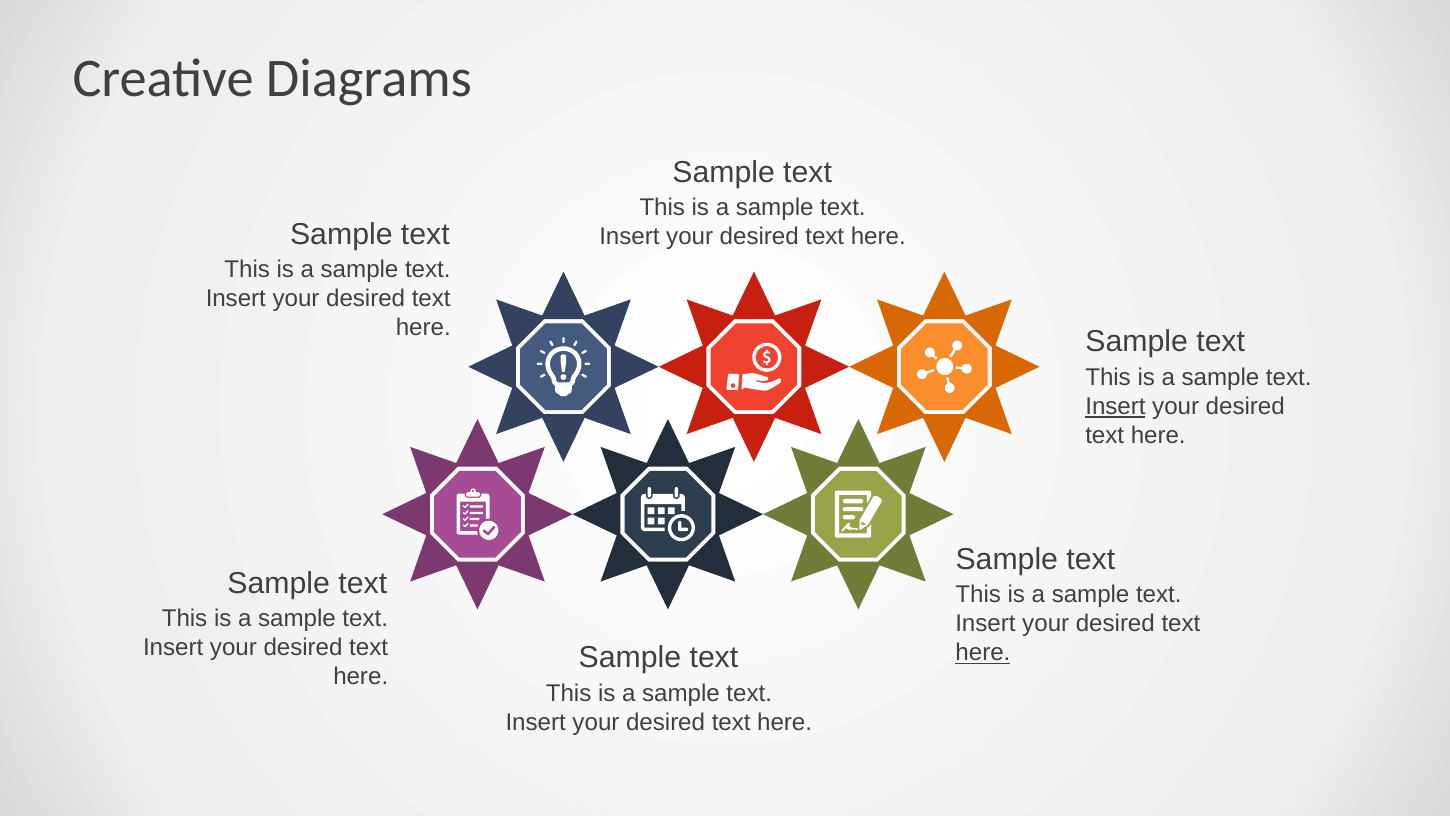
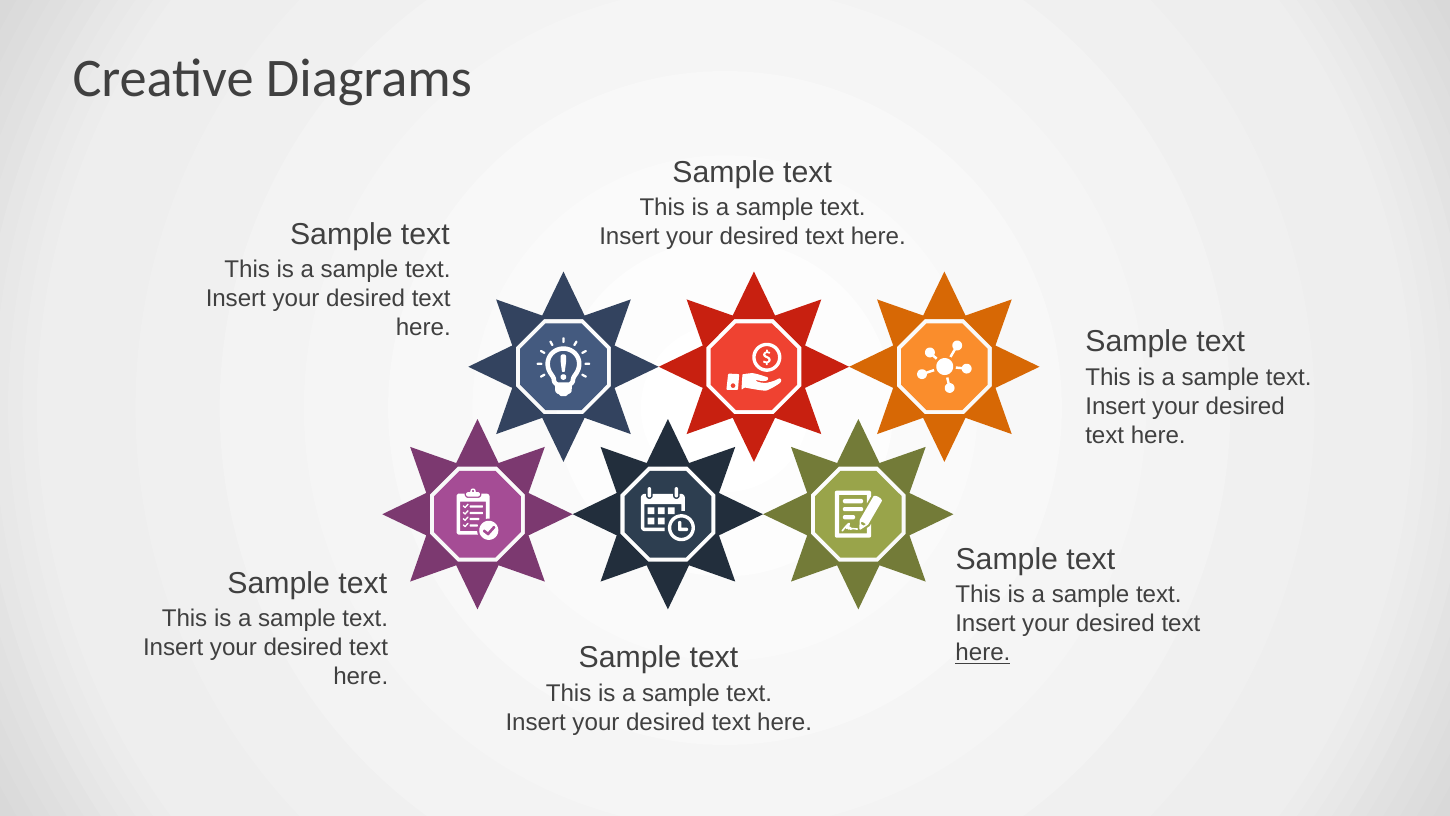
Insert underline: present -> none (1115, 406)
